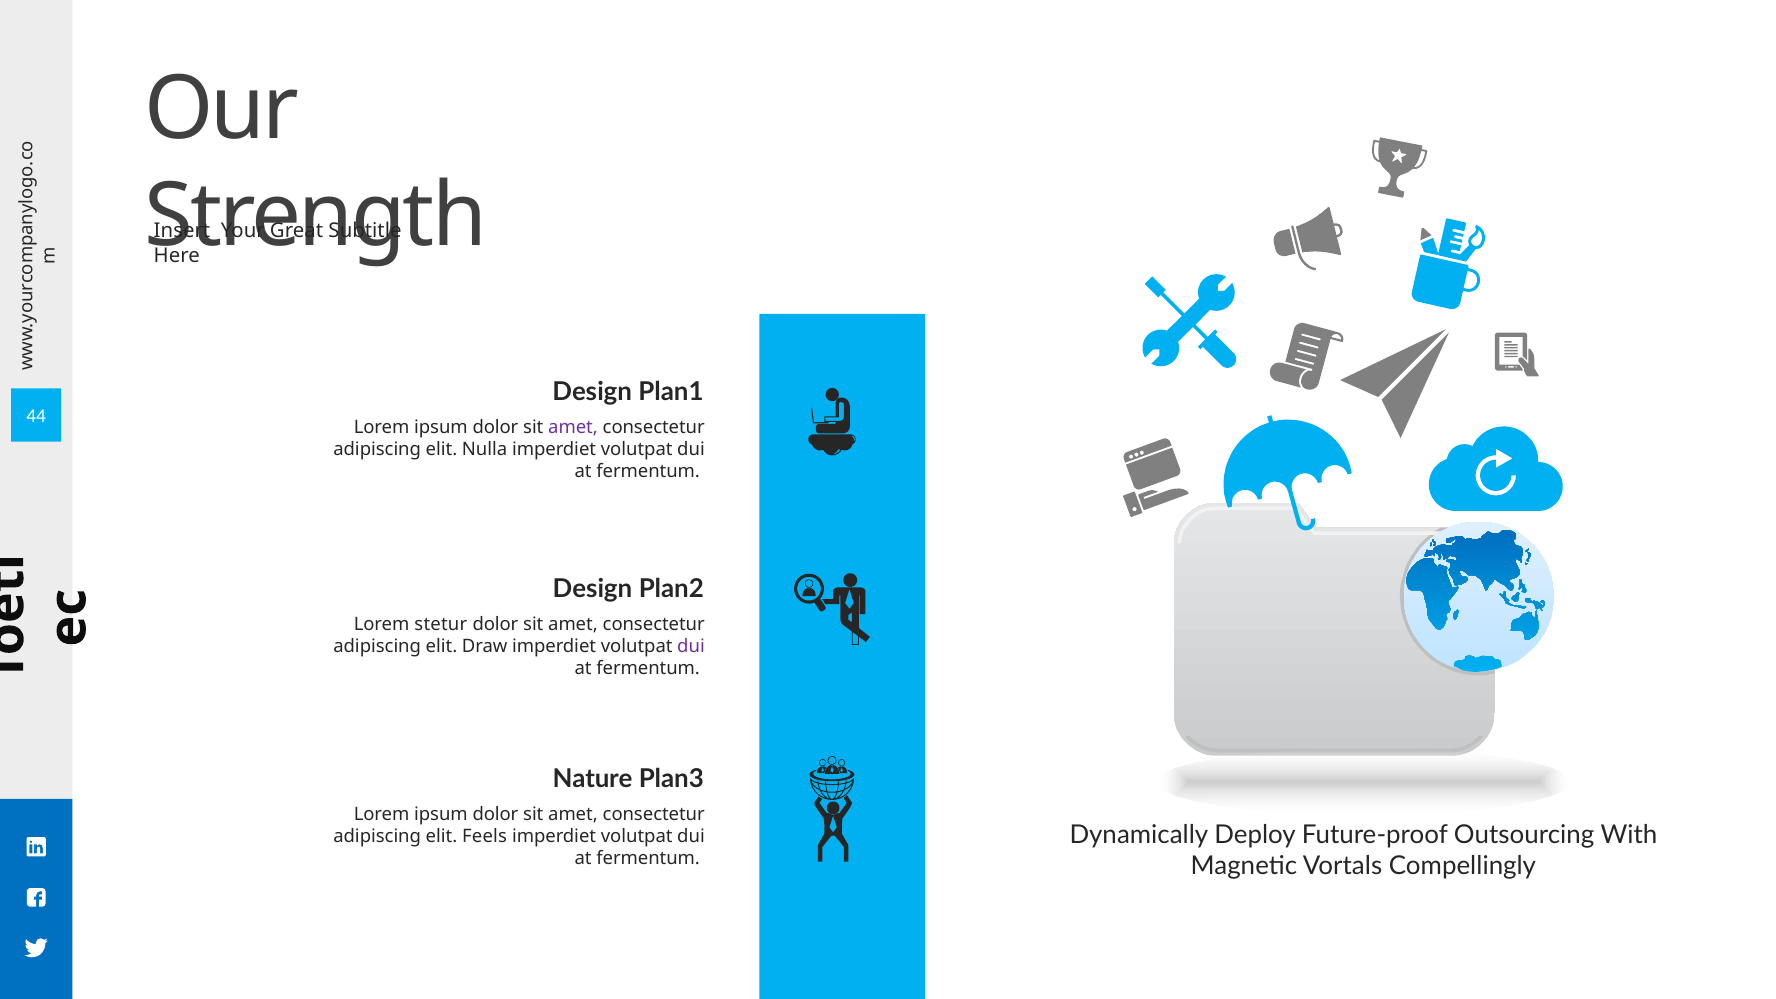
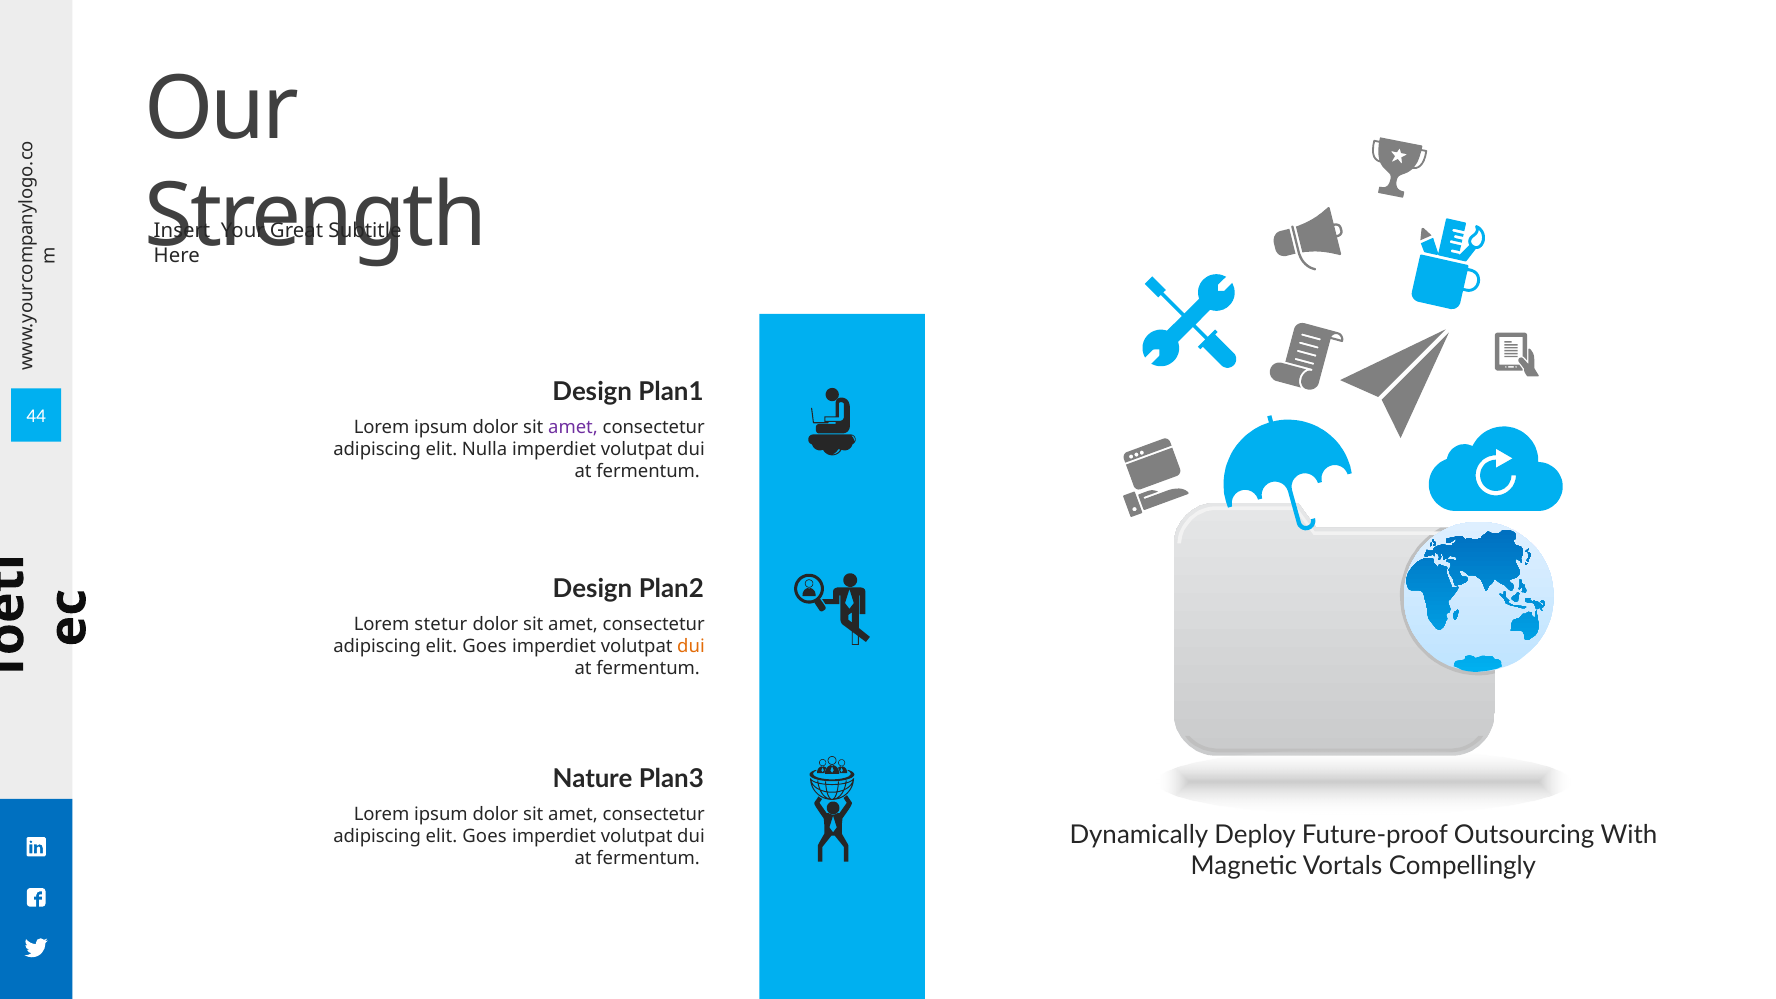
Draw: Draw -> Goes (485, 646)
dui colour: purple -> orange (691, 646)
Feels: Feels -> Goes (485, 836)
